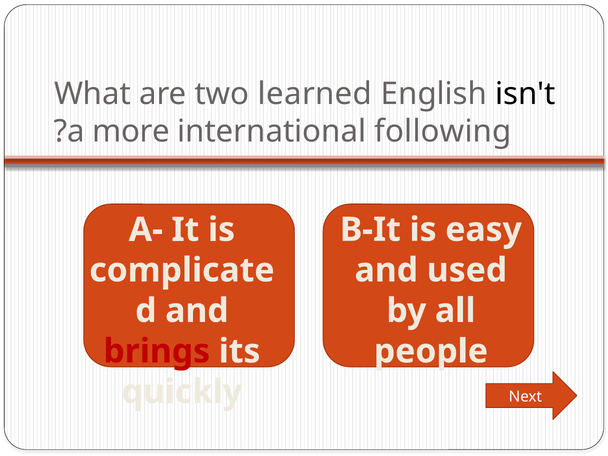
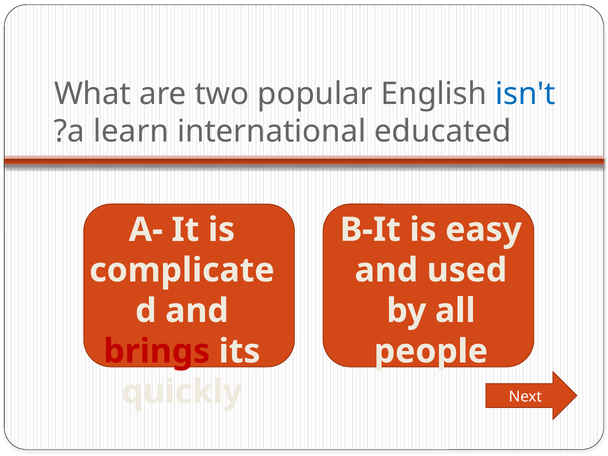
learned: learned -> popular (315, 94)
isn't colour: black -> blue (525, 94)
more: more -> learn (131, 131)
following: following -> educated (443, 131)
